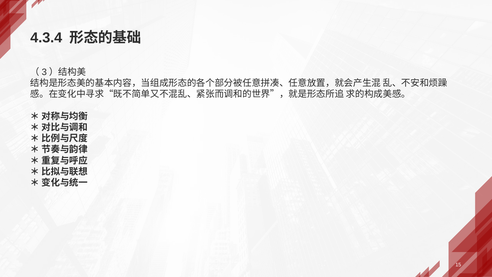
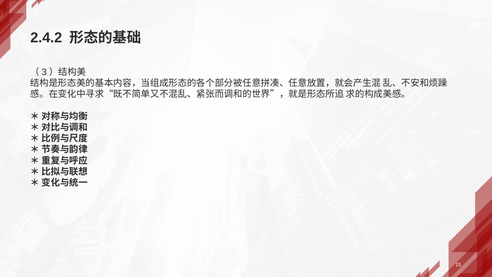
4.3.4: 4.3.4 -> 2.4.2 (46, 38)
